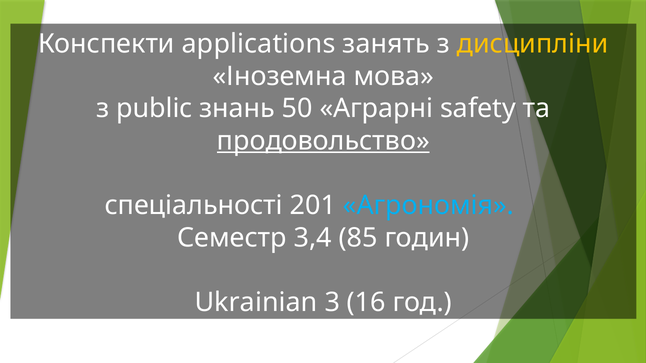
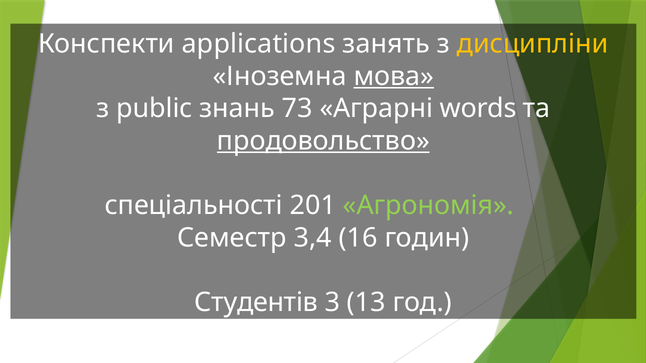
мова underline: none -> present (394, 76)
50: 50 -> 73 (297, 109)
safety: safety -> words (478, 109)
Агрономія colour: light blue -> light green (428, 206)
85: 85 -> 16 (358, 238)
Ukrainian: Ukrainian -> Студентів (256, 302)
16: 16 -> 13 (366, 302)
